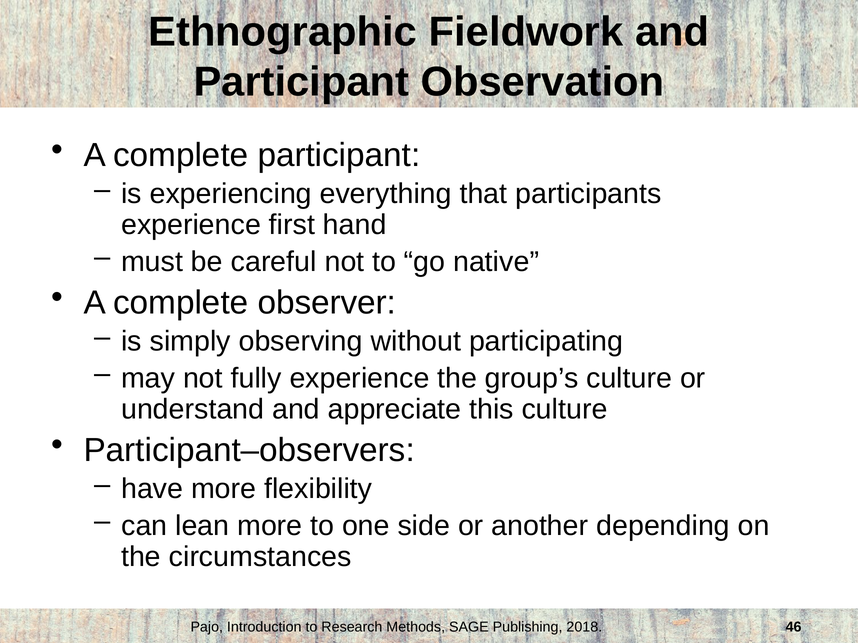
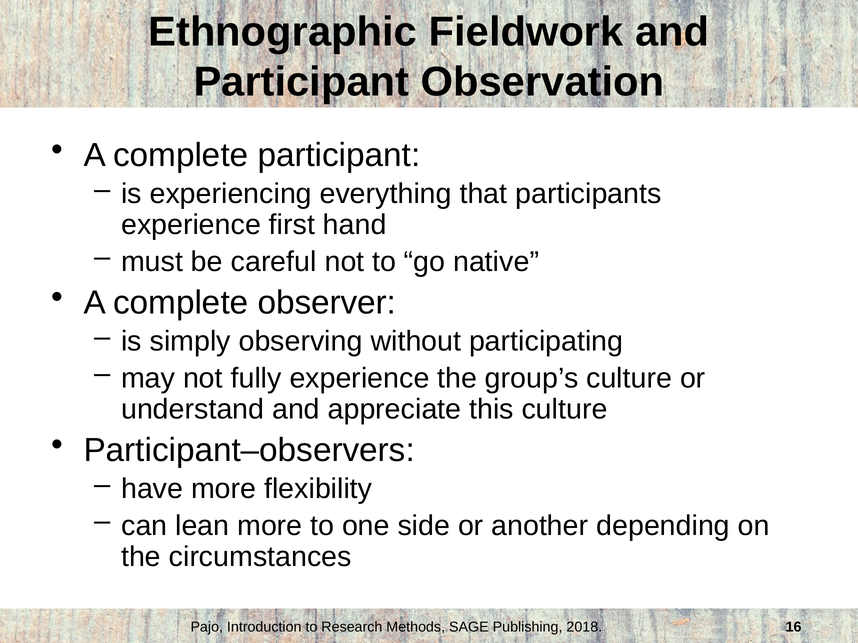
46: 46 -> 16 (794, 627)
